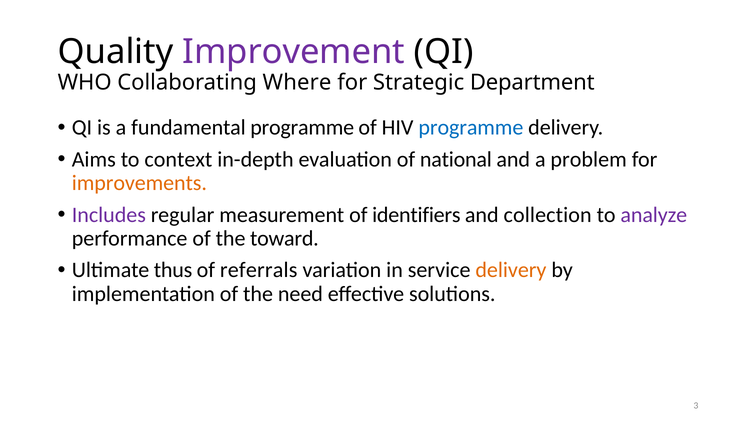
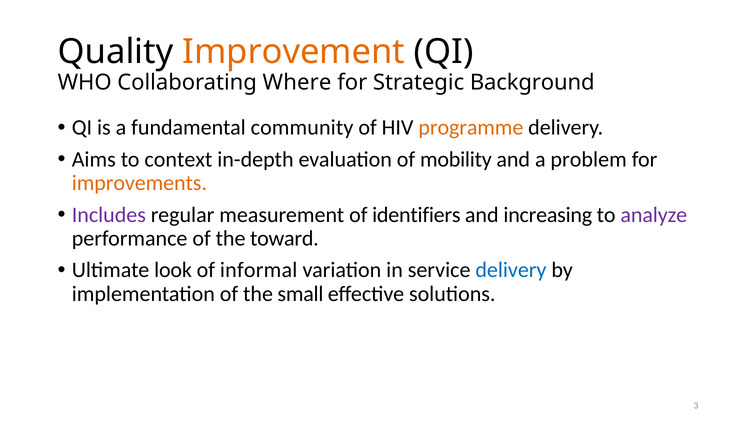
Improvement colour: purple -> orange (294, 52)
Department: Department -> Background (532, 82)
fundamental programme: programme -> community (302, 128)
programme colour: blue -> orange (471, 128)
national: national -> mobility (456, 159)
collection: collection -> increasing (548, 215)
thus: thus -> look (173, 270)
referrals: referrals -> informal (259, 270)
delivery colour: orange -> blue (511, 270)
need: need -> small (300, 294)
